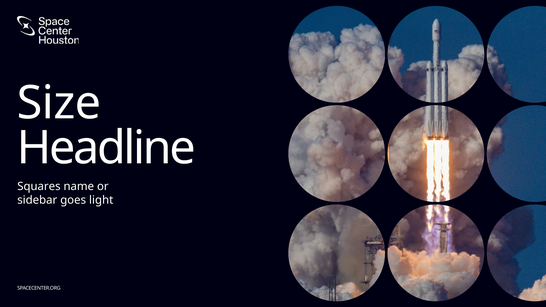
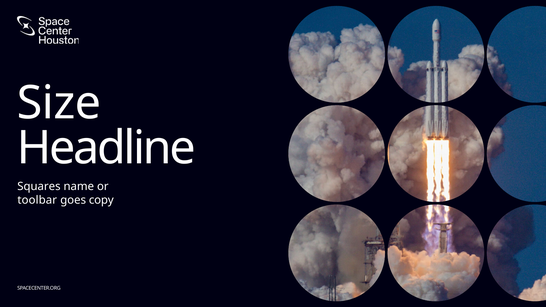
sidebar: sidebar -> toolbar (37, 200)
light: light -> copy (101, 200)
